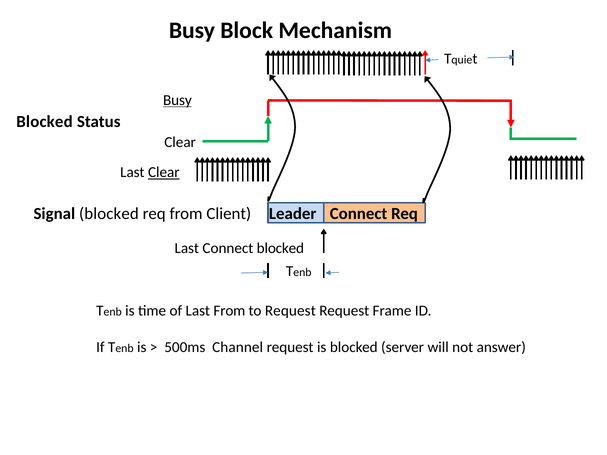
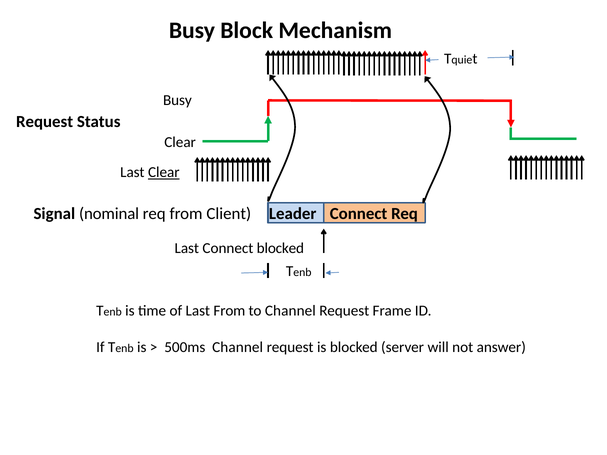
Busy underline: present -> none (177, 100)
Blocked: Blocked -> Request (45, 122)
Signal blocked: blocked -> nominal (109, 214)
to Request: Request -> Channel (290, 311)
